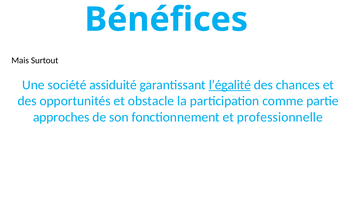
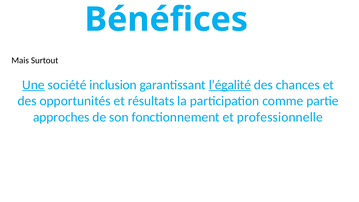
Une underline: none -> present (33, 85)
assiduité: assiduité -> inclusion (113, 85)
obstacle: obstacle -> résultats (151, 101)
